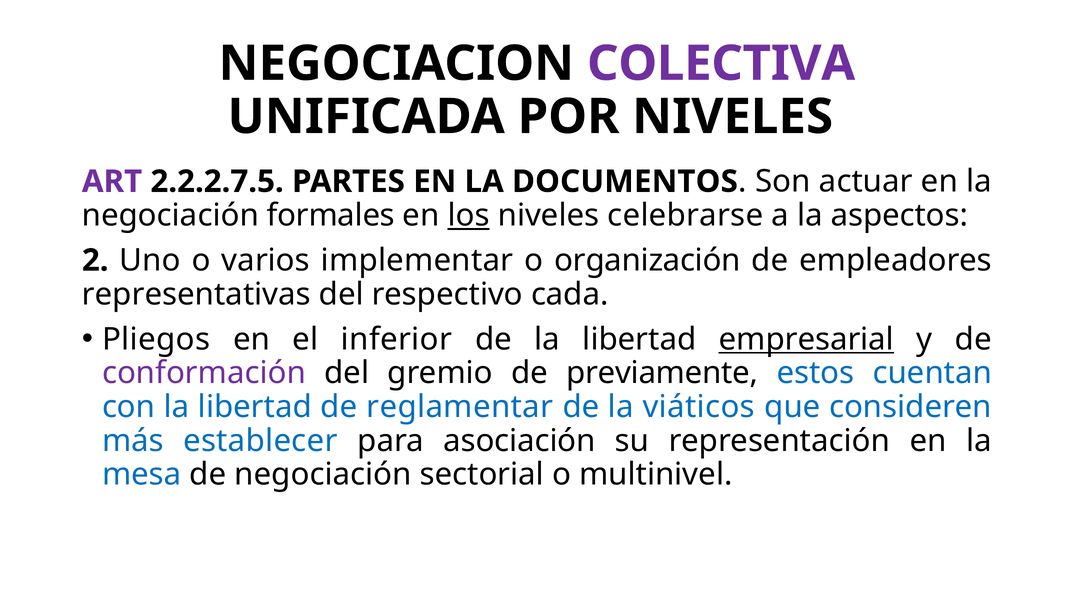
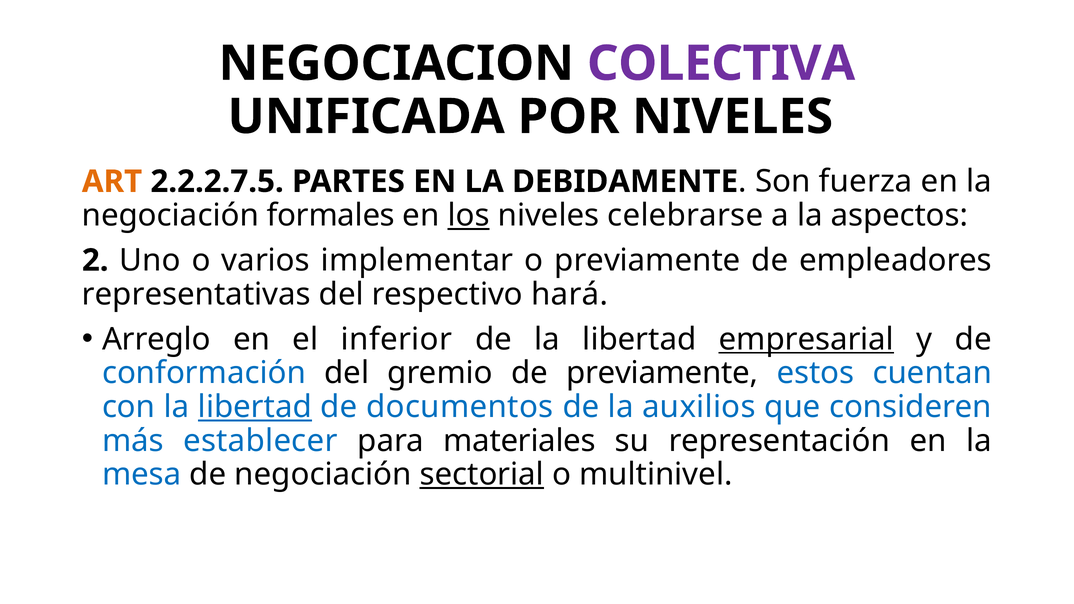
ART colour: purple -> orange (112, 182)
DOCUMENTOS: DOCUMENTOS -> DEBIDAMENTE (625, 182)
actuar: actuar -> fuerza (866, 182)
o organización: organización -> previamente (647, 260)
cada: cada -> hará (570, 294)
Pliegos: Pliegos -> Arreglo (156, 339)
conformación colour: purple -> blue (204, 373)
libertad underline: none -> present (255, 407)
reglamentar: reglamentar -> documentos (460, 407)
viáticos: viáticos -> auxilios (699, 407)
asociación: asociación -> materiales (520, 441)
sectorial underline: none -> present (482, 475)
